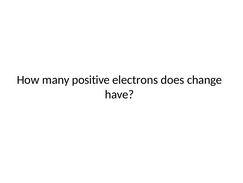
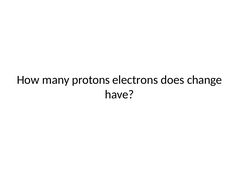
positive: positive -> protons (91, 80)
